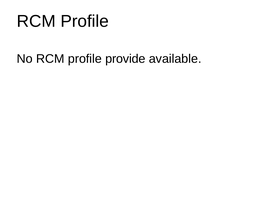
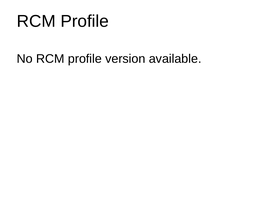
provide: provide -> version (125, 59)
